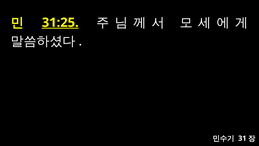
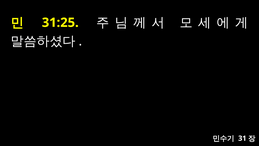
31:25 underline: present -> none (60, 23)
